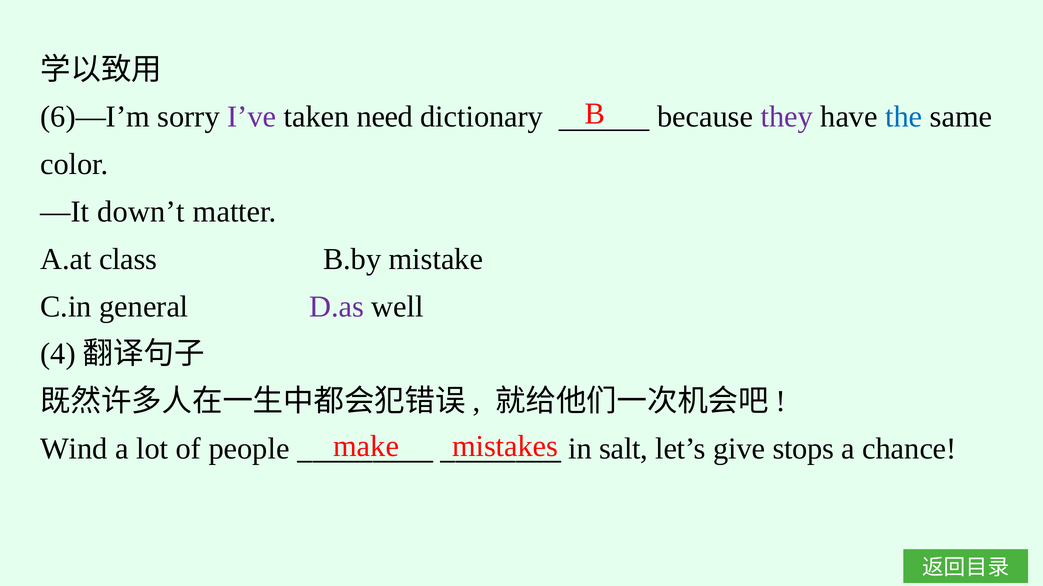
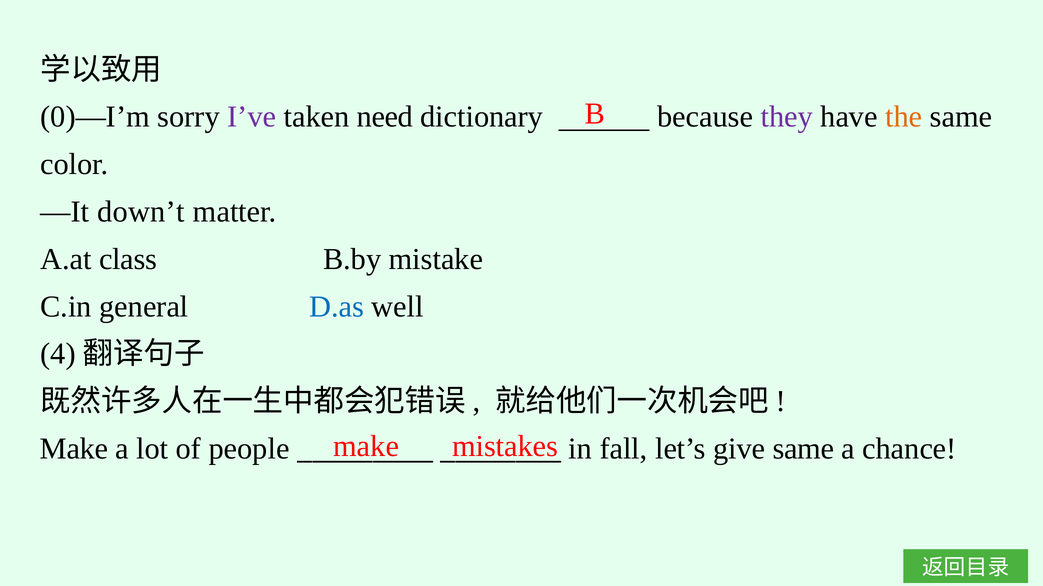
6)—I’m: 6)—I’m -> 0)—I’m (95, 117)
the colour: blue -> orange (904, 117)
D.as colour: purple -> blue (336, 307)
Wind: Wind -> Make (74, 449)
salt: salt -> fall (623, 449)
give stops: stops -> same (803, 449)
